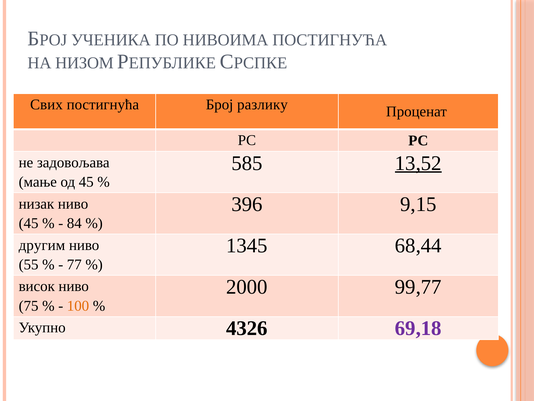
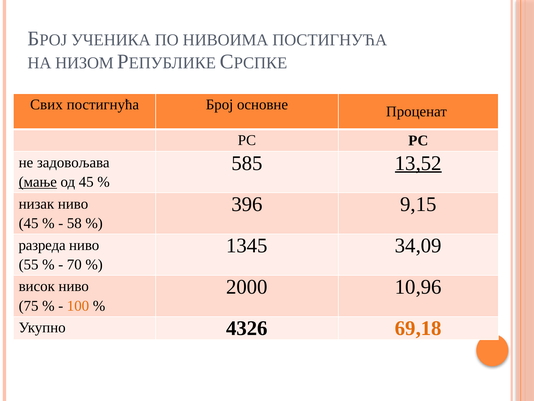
разлику: разлику -> основне (263, 104)
мање underline: none -> present (38, 182)
84: 84 -> 58 (74, 223)
68,44: 68,44 -> 34,09 (418, 245)
другим: другим -> разреда (42, 245)
77: 77 -> 70 (74, 264)
99,77: 99,77 -> 10,96 (418, 287)
69,18 colour: purple -> orange (418, 328)
